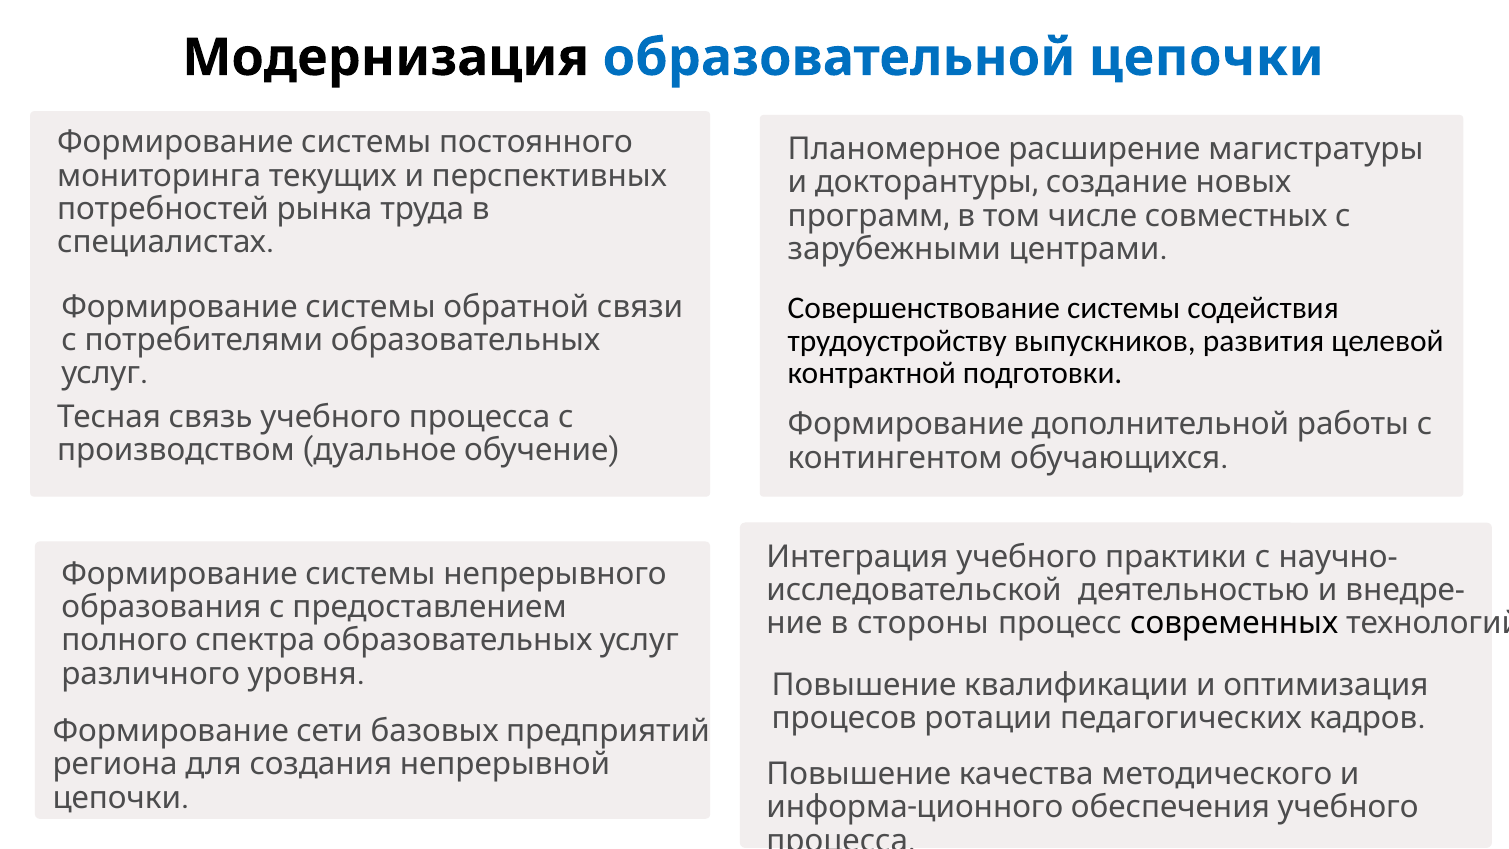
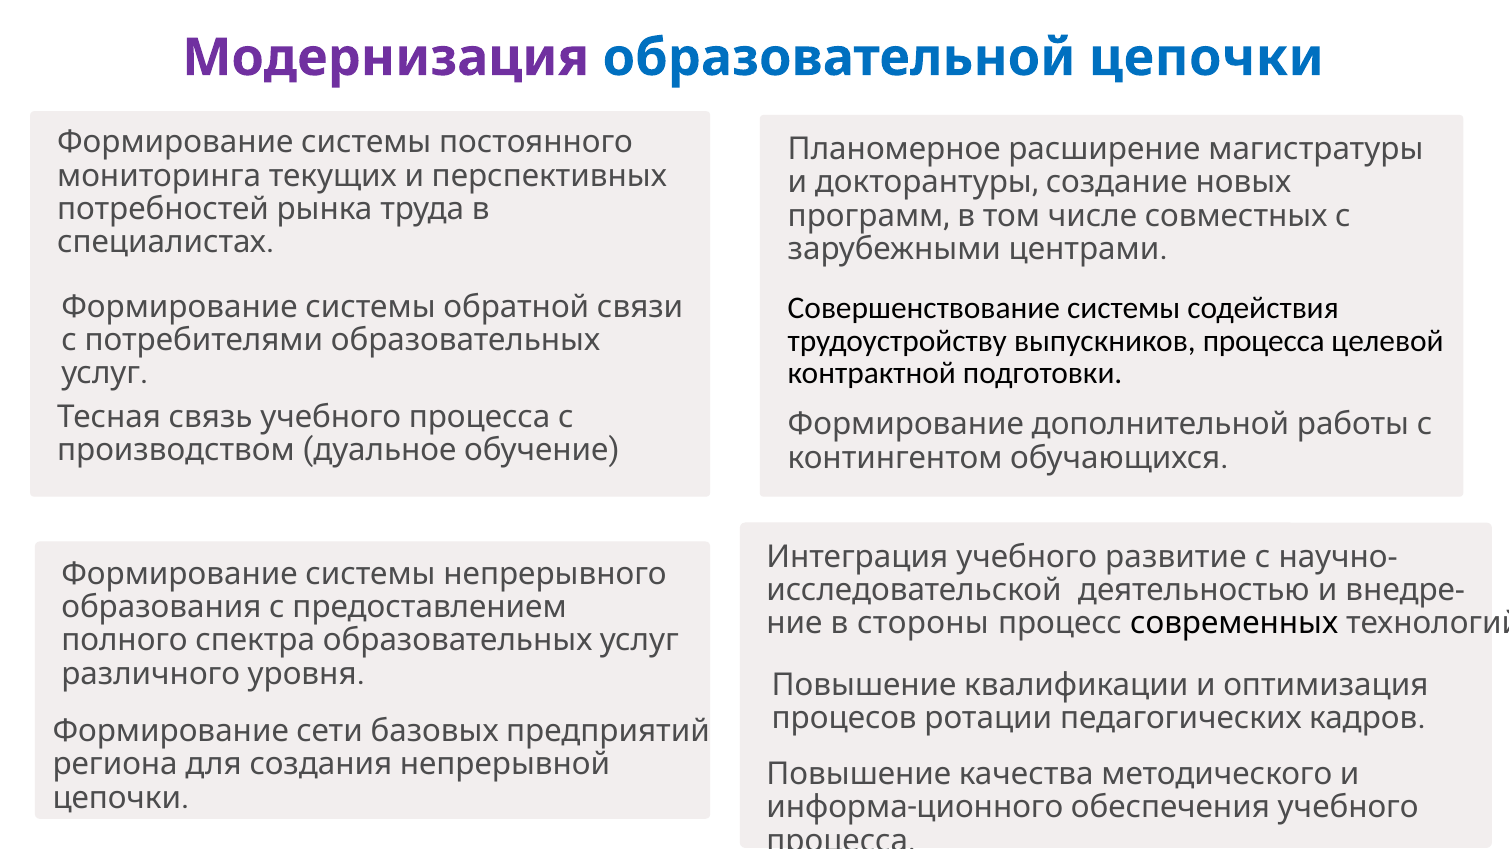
Модернизация colour: black -> purple (386, 58)
выпускников развития: развития -> процесса (1264, 341)
практики: практики -> развитие (1176, 557)
